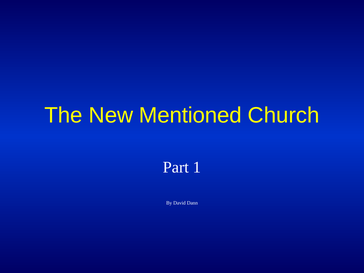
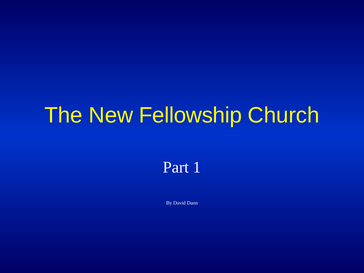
Mentioned: Mentioned -> Fellowship (190, 115)
